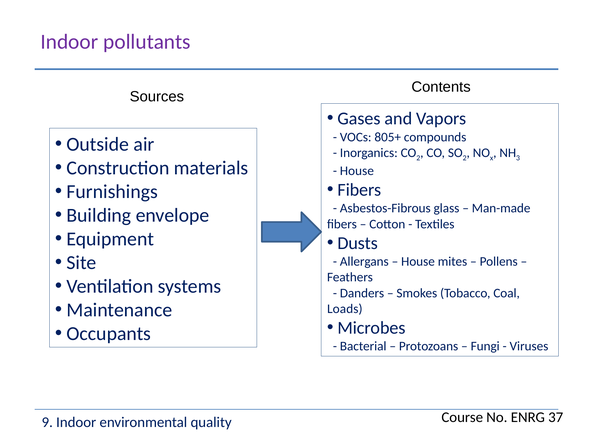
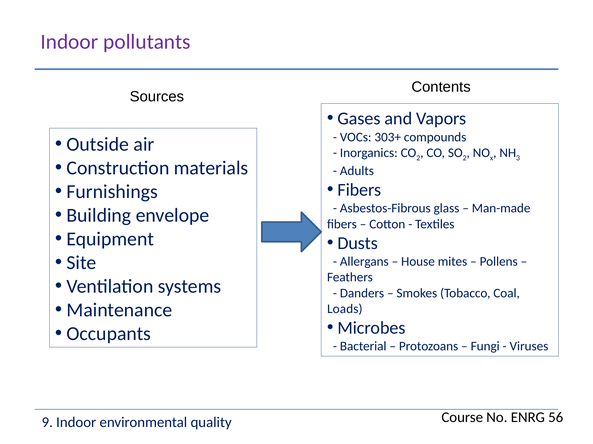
805+: 805+ -> 303+ (388, 137)
House: House -> Adults (357, 171)
37: 37 -> 56 (556, 418)
